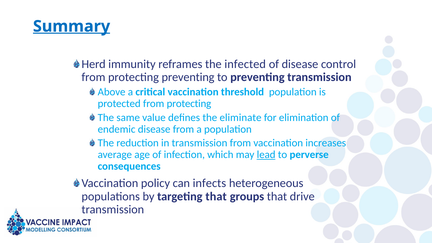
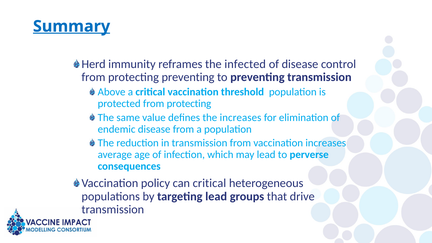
the eliminate: eliminate -> increases (241, 117)
lead underline: present -> none (266, 155)
can infects: infects -> critical (209, 183)
targeting that: that -> lead (216, 196)
